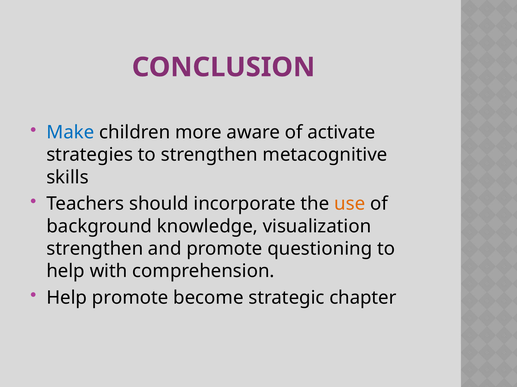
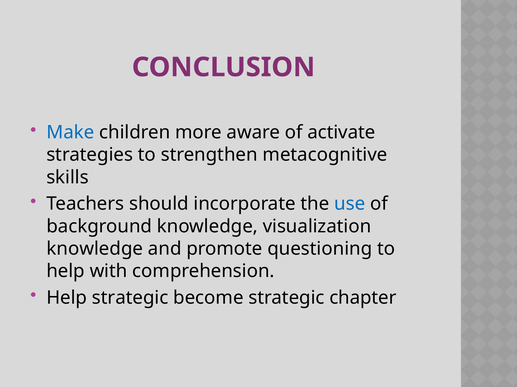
use colour: orange -> blue (350, 204)
strengthen: strengthen -> knowledge (95, 249)
Help promote: promote -> strategic (130, 298)
